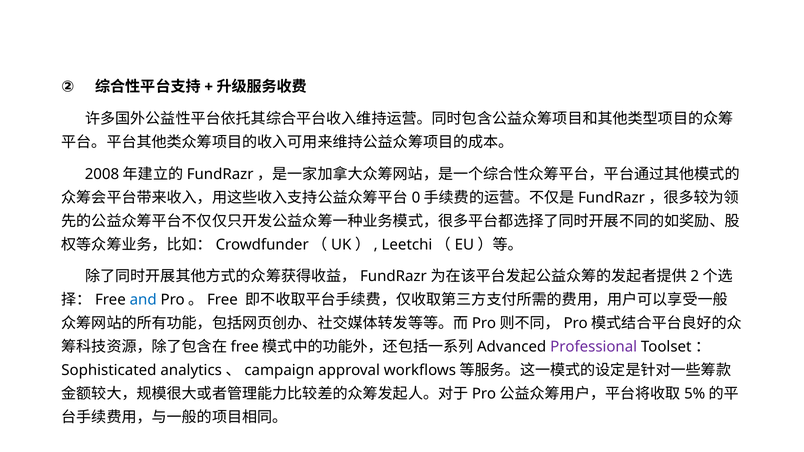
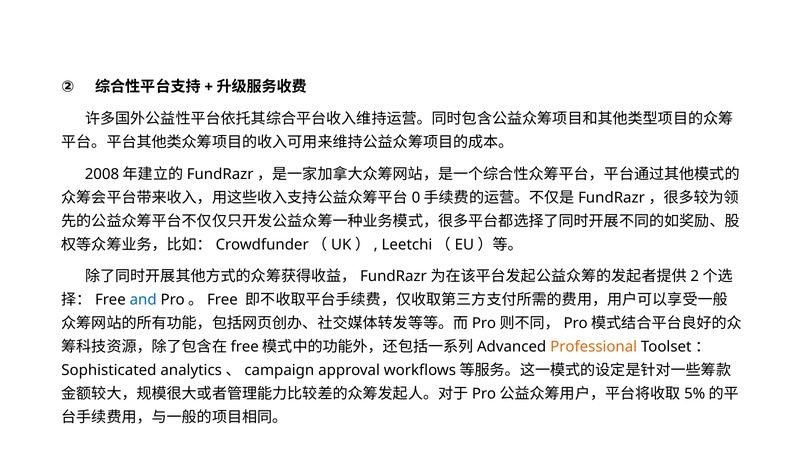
Professional colour: purple -> orange (594, 347)
